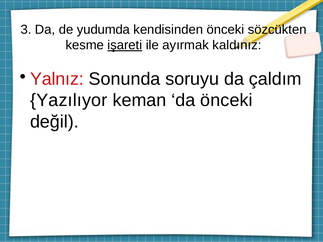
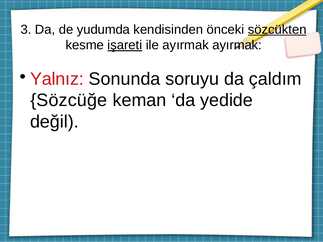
sözcükten underline: none -> present (277, 30)
ayırmak kaldınız: kaldınız -> ayırmak (237, 45)
Yazılıyor: Yazılıyor -> Sözcüğe (69, 100)
da önceki: önceki -> yedide (227, 100)
